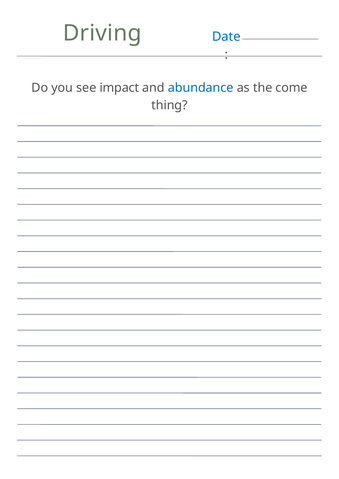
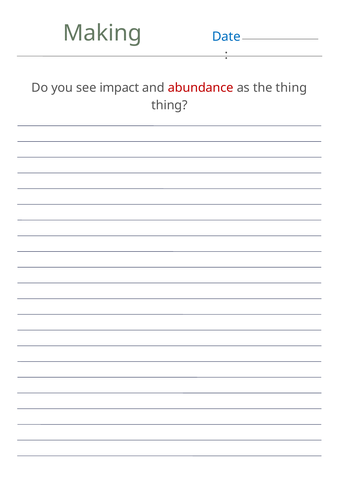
Driving: Driving -> Making (102, 33)
abundance colour: blue -> red (201, 88)
the come: come -> thing (291, 88)
